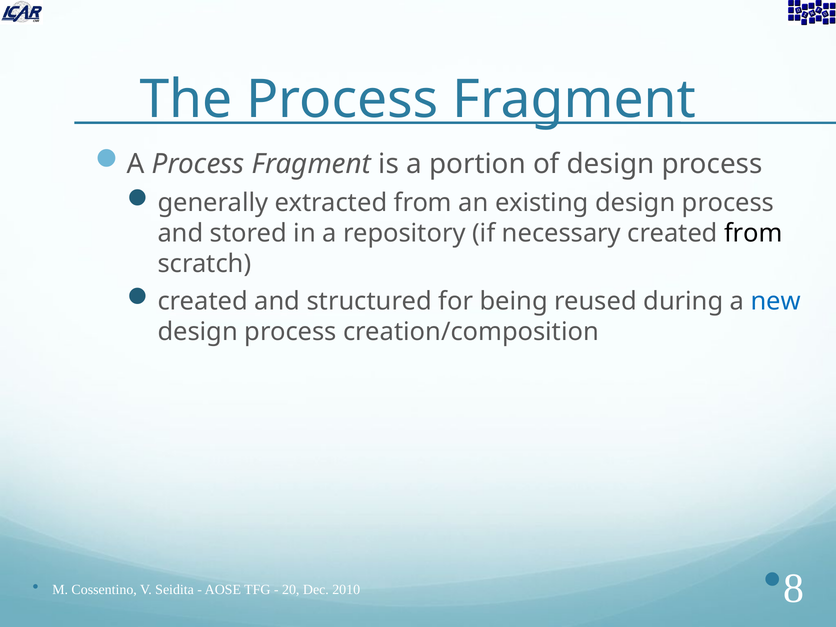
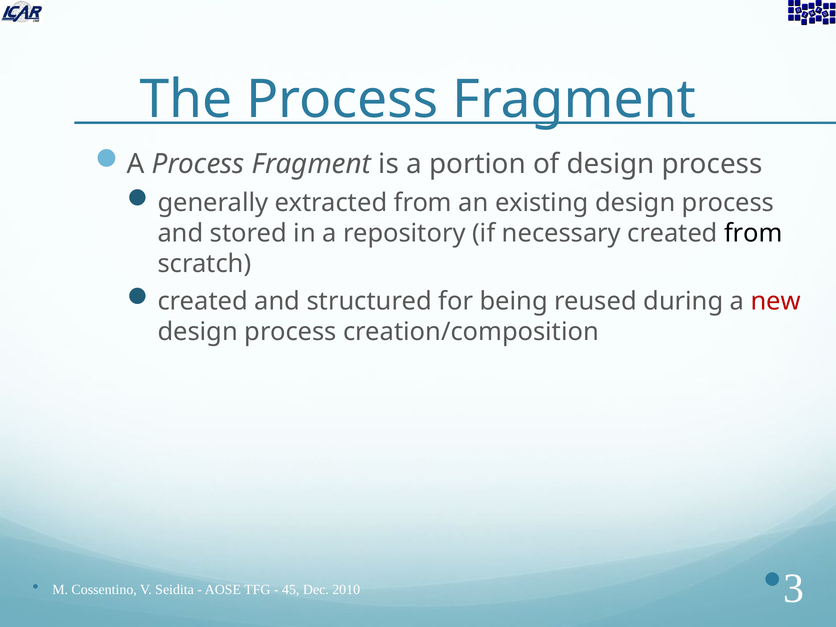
new colour: blue -> red (776, 301)
20: 20 -> 45 (291, 590)
8: 8 -> 3 (794, 589)
